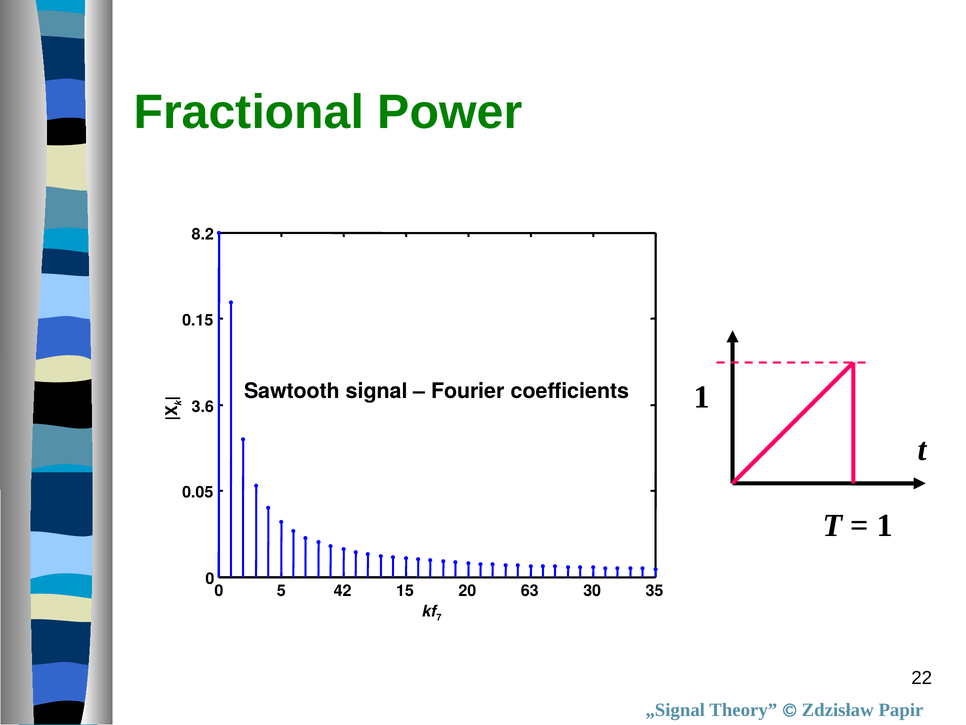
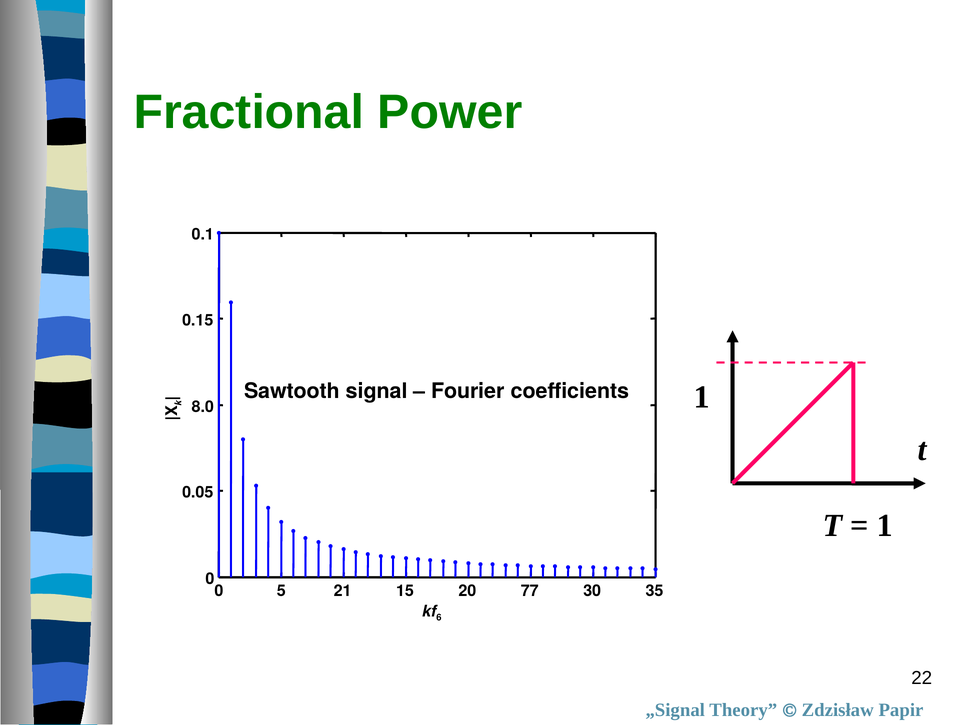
8.2: 8.2 -> 0.1 (203, 234)
3.6: 3.6 -> 8.0 (203, 407)
42: 42 -> 21 (343, 591)
63: 63 -> 77 (530, 591)
7: 7 -> 6 (439, 617)
